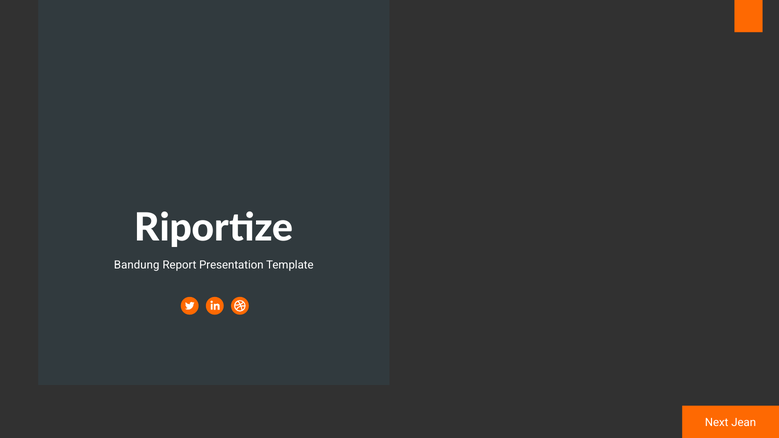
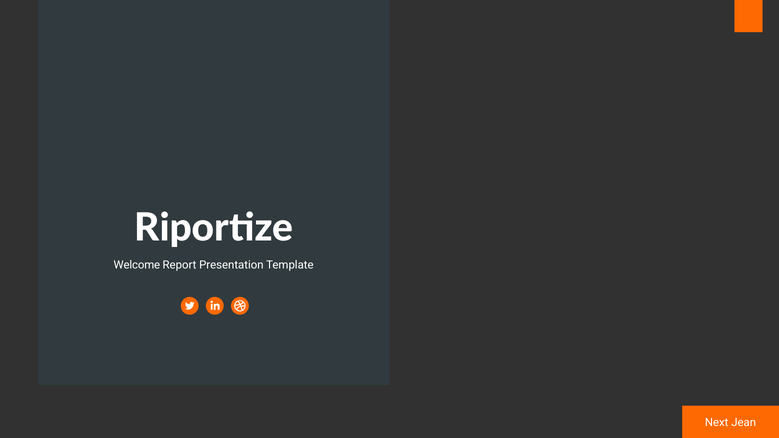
Bandung: Bandung -> Welcome (137, 265)
